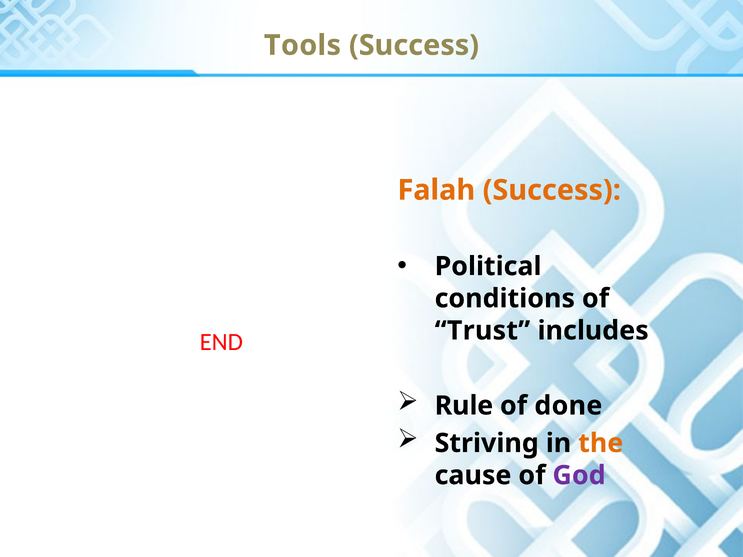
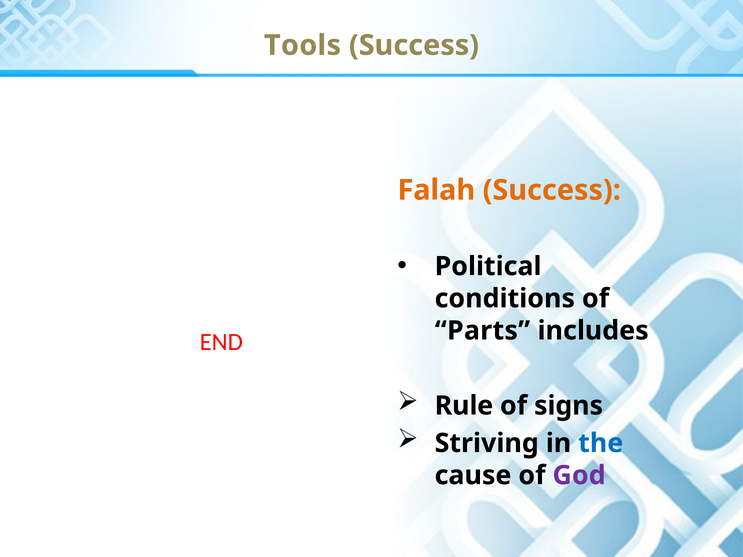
Trust: Trust -> Parts (482, 331)
done: done -> signs (569, 406)
the colour: orange -> blue (601, 443)
